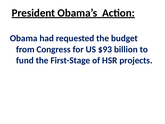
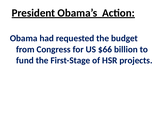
$93: $93 -> $66 (105, 49)
